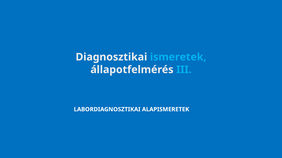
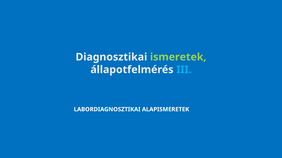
ismeretek colour: light blue -> light green (178, 57)
